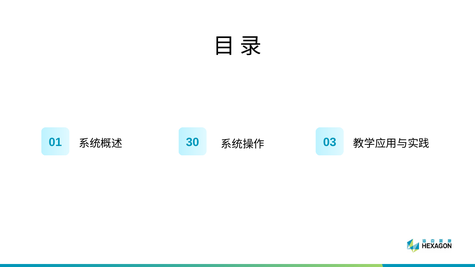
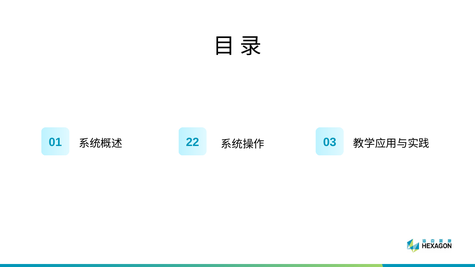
30: 30 -> 22 (193, 142)
